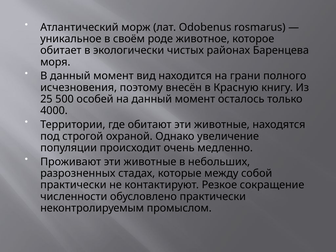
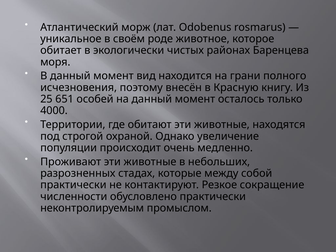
500: 500 -> 651 (65, 99)
